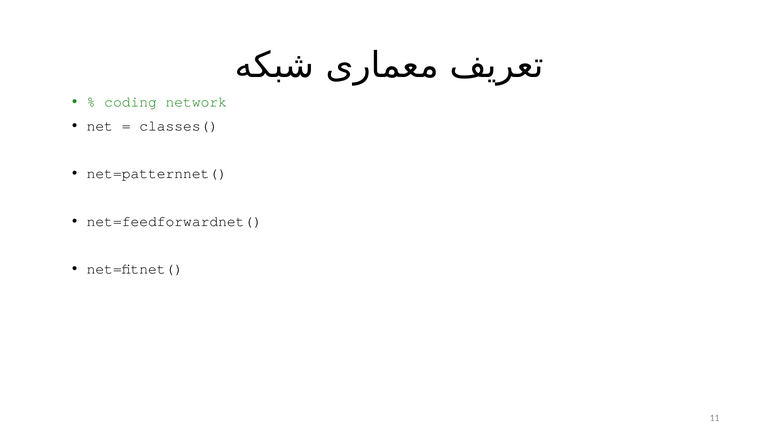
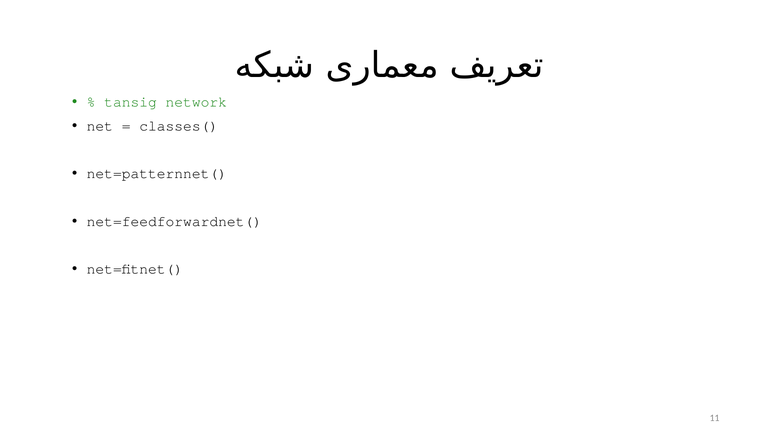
coding: coding -> tansig (131, 102)
